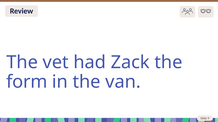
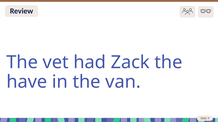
form: form -> have (27, 82)
